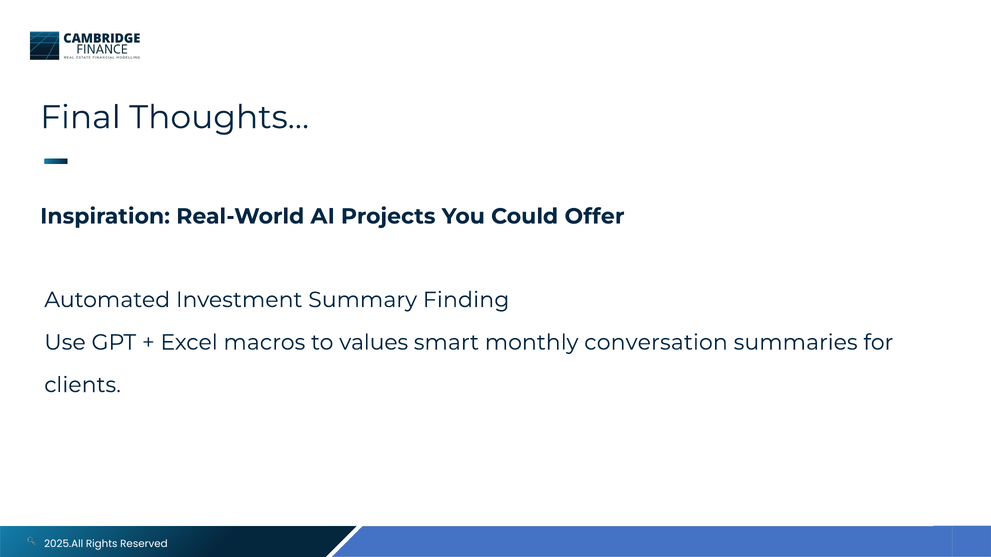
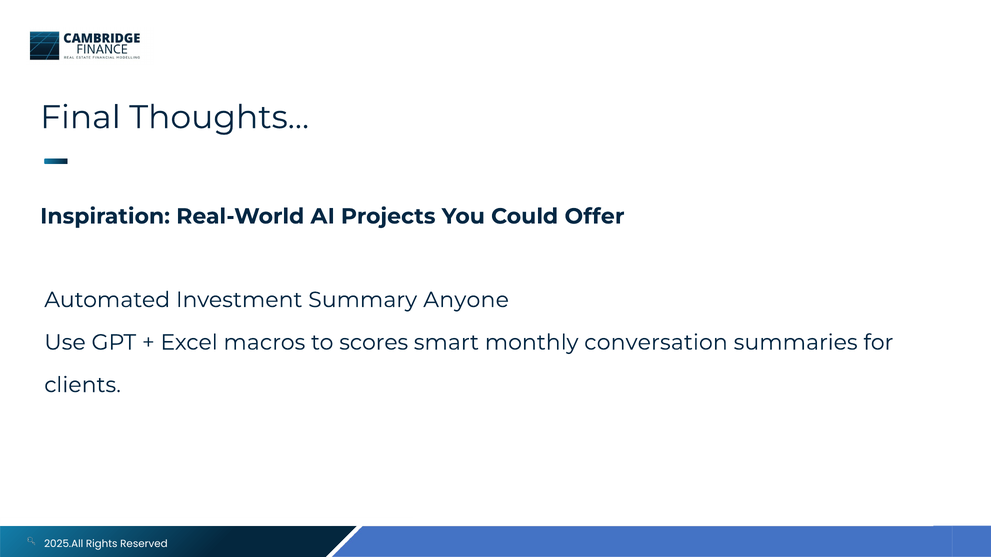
Finding: Finding -> Anyone (466, 300)
values: values -> scores (374, 343)
